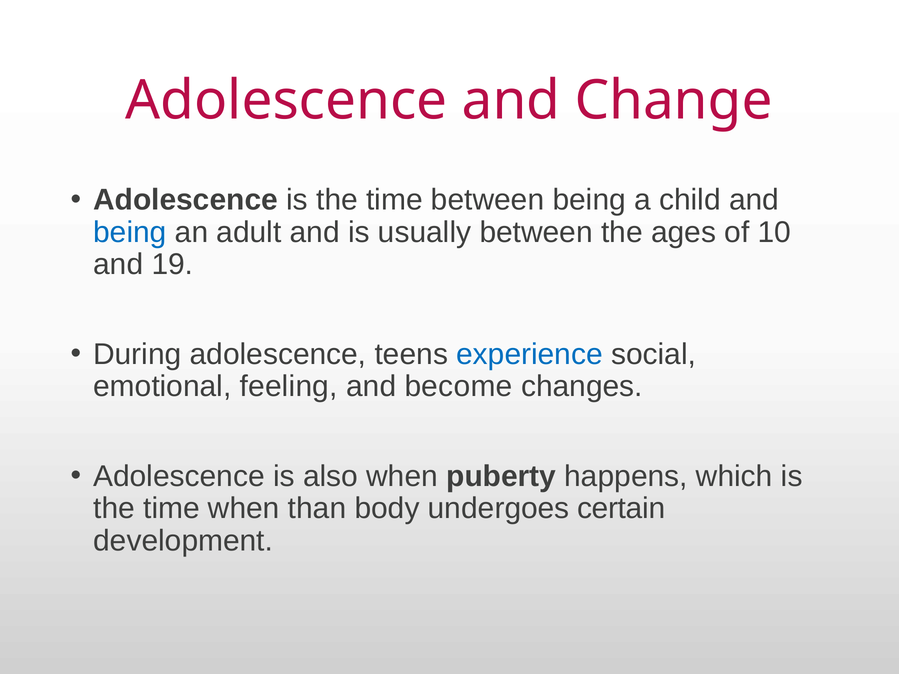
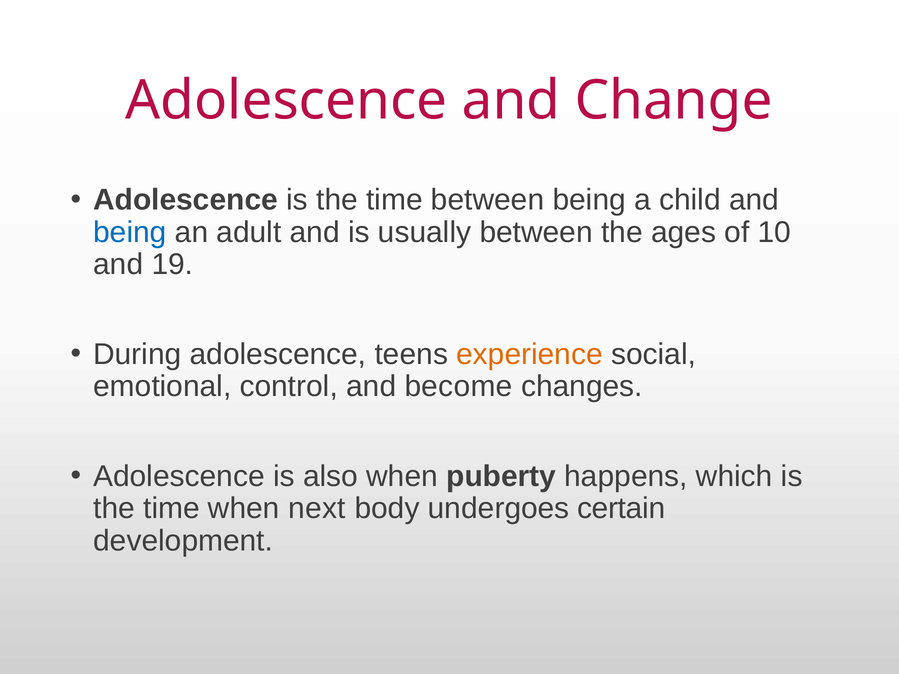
experience colour: blue -> orange (529, 354)
feeling: feeling -> control (289, 387)
than: than -> next (317, 509)
